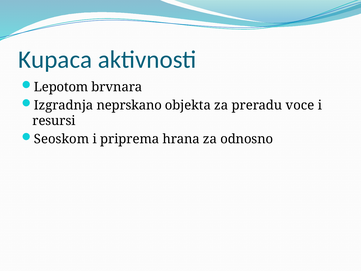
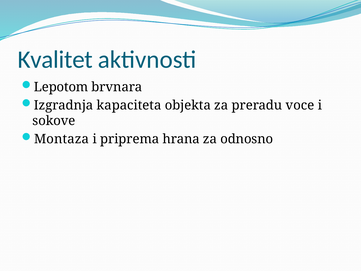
Kupaca: Kupaca -> Kvalitet (55, 60)
neprskano: neprskano -> kapaciteta (129, 105)
resursi: resursi -> sokove (54, 121)
Seoskom: Seoskom -> Montaza (61, 139)
